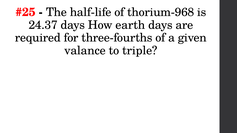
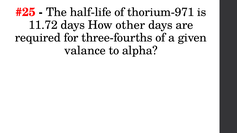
thorium-968: thorium-968 -> thorium-971 (161, 12)
24.37: 24.37 -> 11.72 (43, 25)
earth: earth -> other (130, 25)
triple: triple -> alpha (140, 51)
